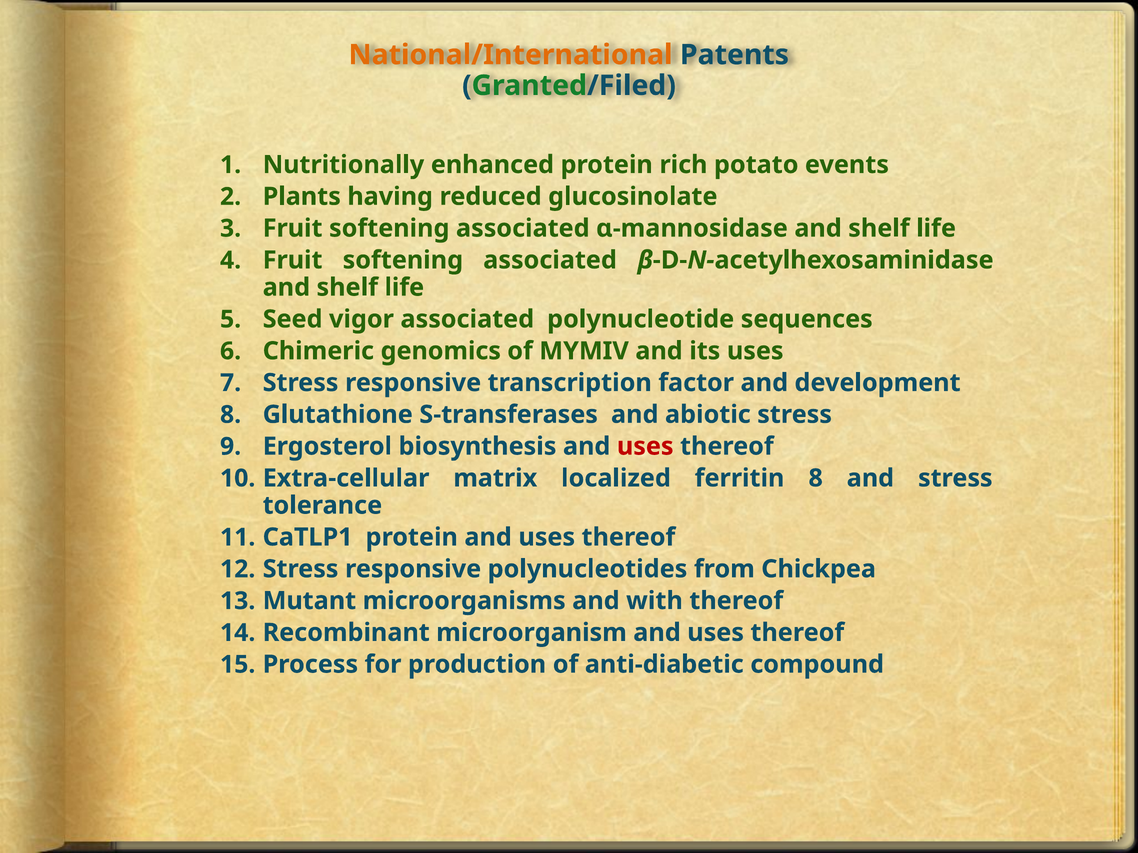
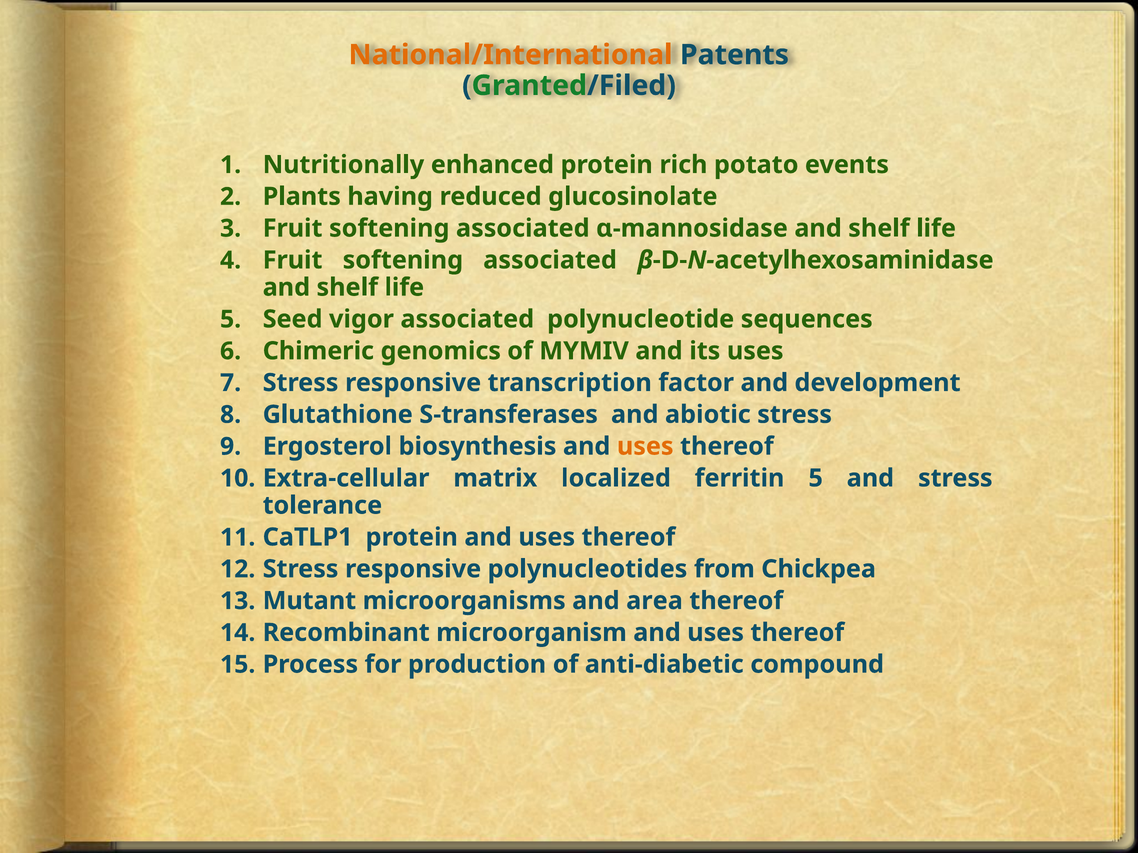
uses colour: red -> orange (645, 447)
ferritin 8: 8 -> 5 (816, 478)
with: with -> area (655, 601)
